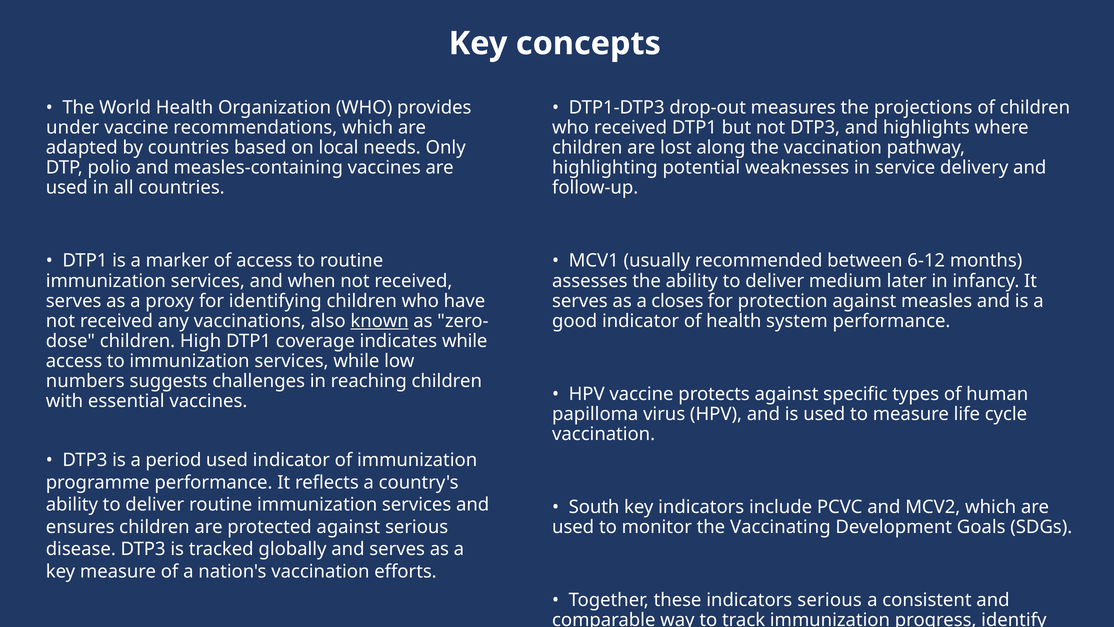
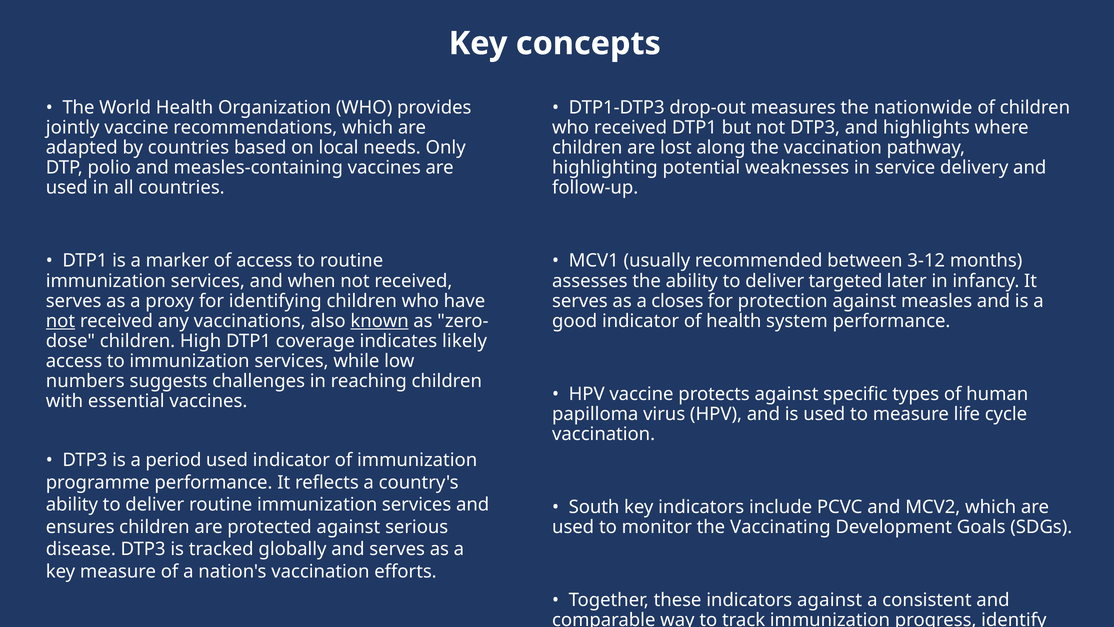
projections: projections -> nationwide (923, 108)
under: under -> jointly (73, 128)
6-12: 6-12 -> 3-12 (926, 261)
medium: medium -> targeted (846, 281)
not underline: none -> present (60, 321)
indicates while: while -> likely (465, 341)
indicators serious: serious -> against (830, 600)
